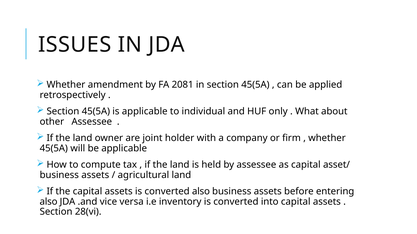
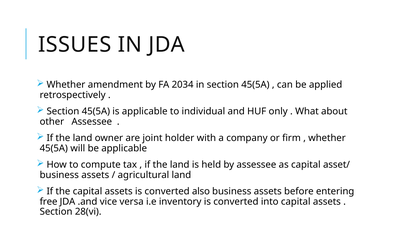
2081: 2081 -> 2034 (183, 85)
also: also -> free (49, 202)
